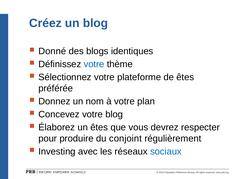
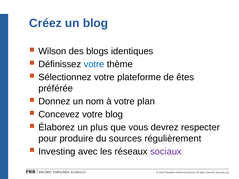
Donné: Donné -> Wilson (52, 51)
un êtes: êtes -> plus (99, 128)
conjoint: conjoint -> sources (125, 139)
sociaux colour: blue -> purple (166, 152)
